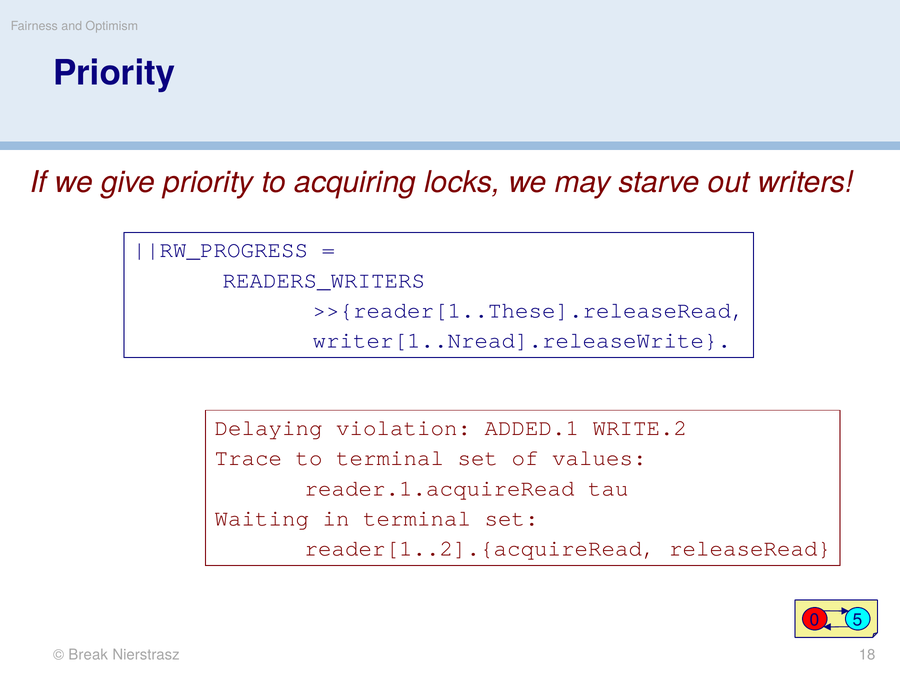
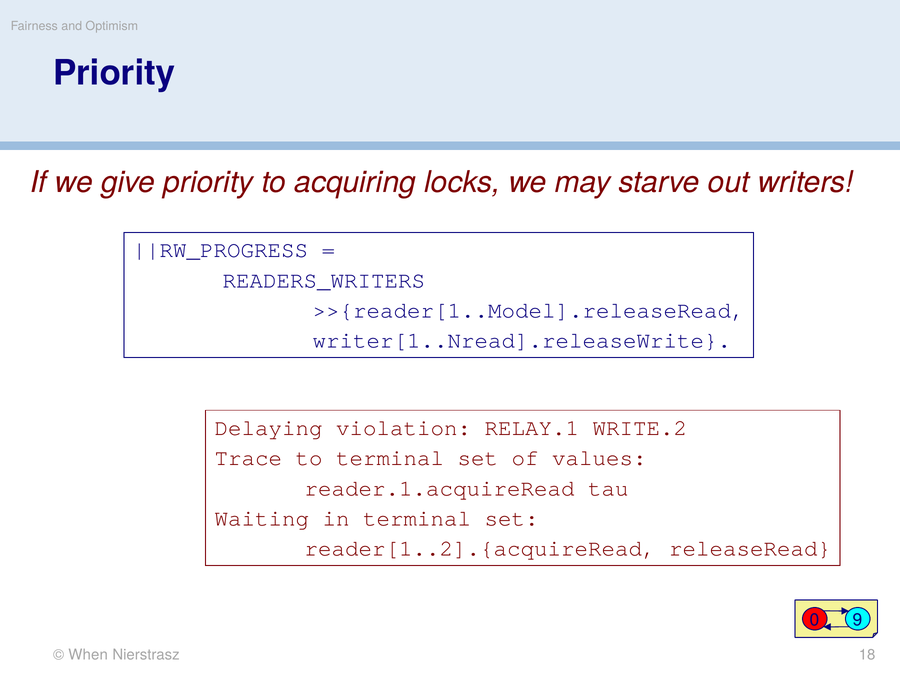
>>{reader[1..These].releaseRead: >>{reader[1..These].releaseRead -> >>{reader[1..Model].releaseRead (529, 310)
ADDED.1: ADDED.1 -> RELAY.1 (532, 428)
5: 5 -> 9 (858, 620)
Break: Break -> When (88, 655)
